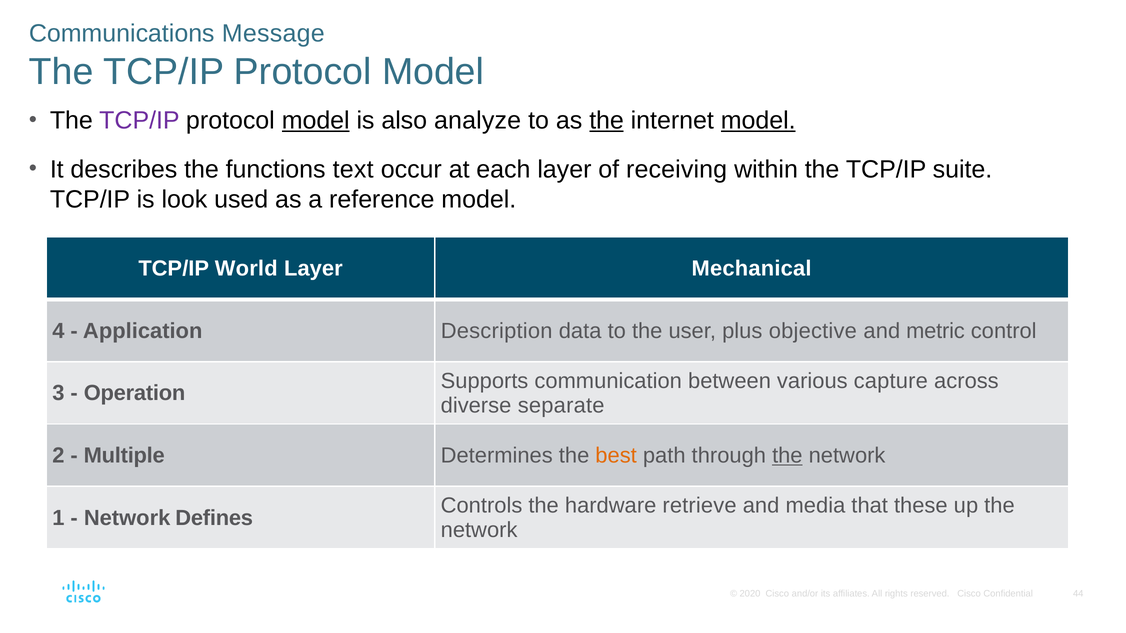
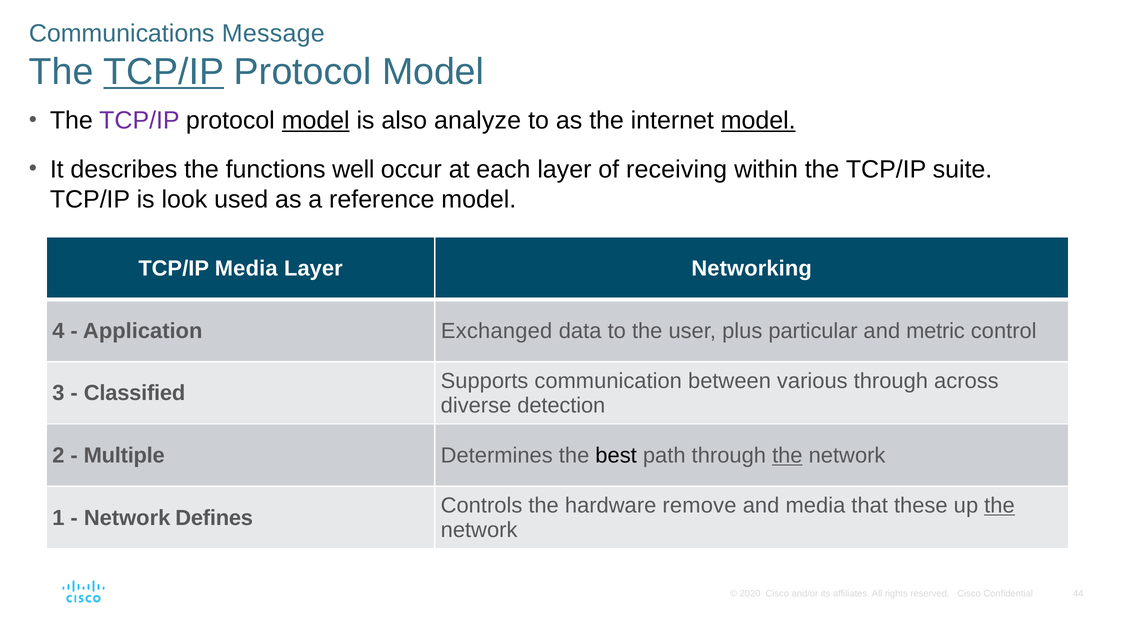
TCP/IP underline: none -> present (164, 72)
the underline: present -> none (607, 121)
text: text -> well (353, 170)
TCP/IP World: World -> Media (246, 269)
Mechanical: Mechanical -> Networking (752, 269)
Description: Description -> Exchanged (497, 331)
objective: objective -> particular (813, 331)
various capture: capture -> through (891, 381)
Operation: Operation -> Classified (135, 393)
separate: separate -> detection (561, 406)
best colour: orange -> black (616, 456)
retrieve: retrieve -> remove (699, 506)
the underline: none -> present (999, 506)
